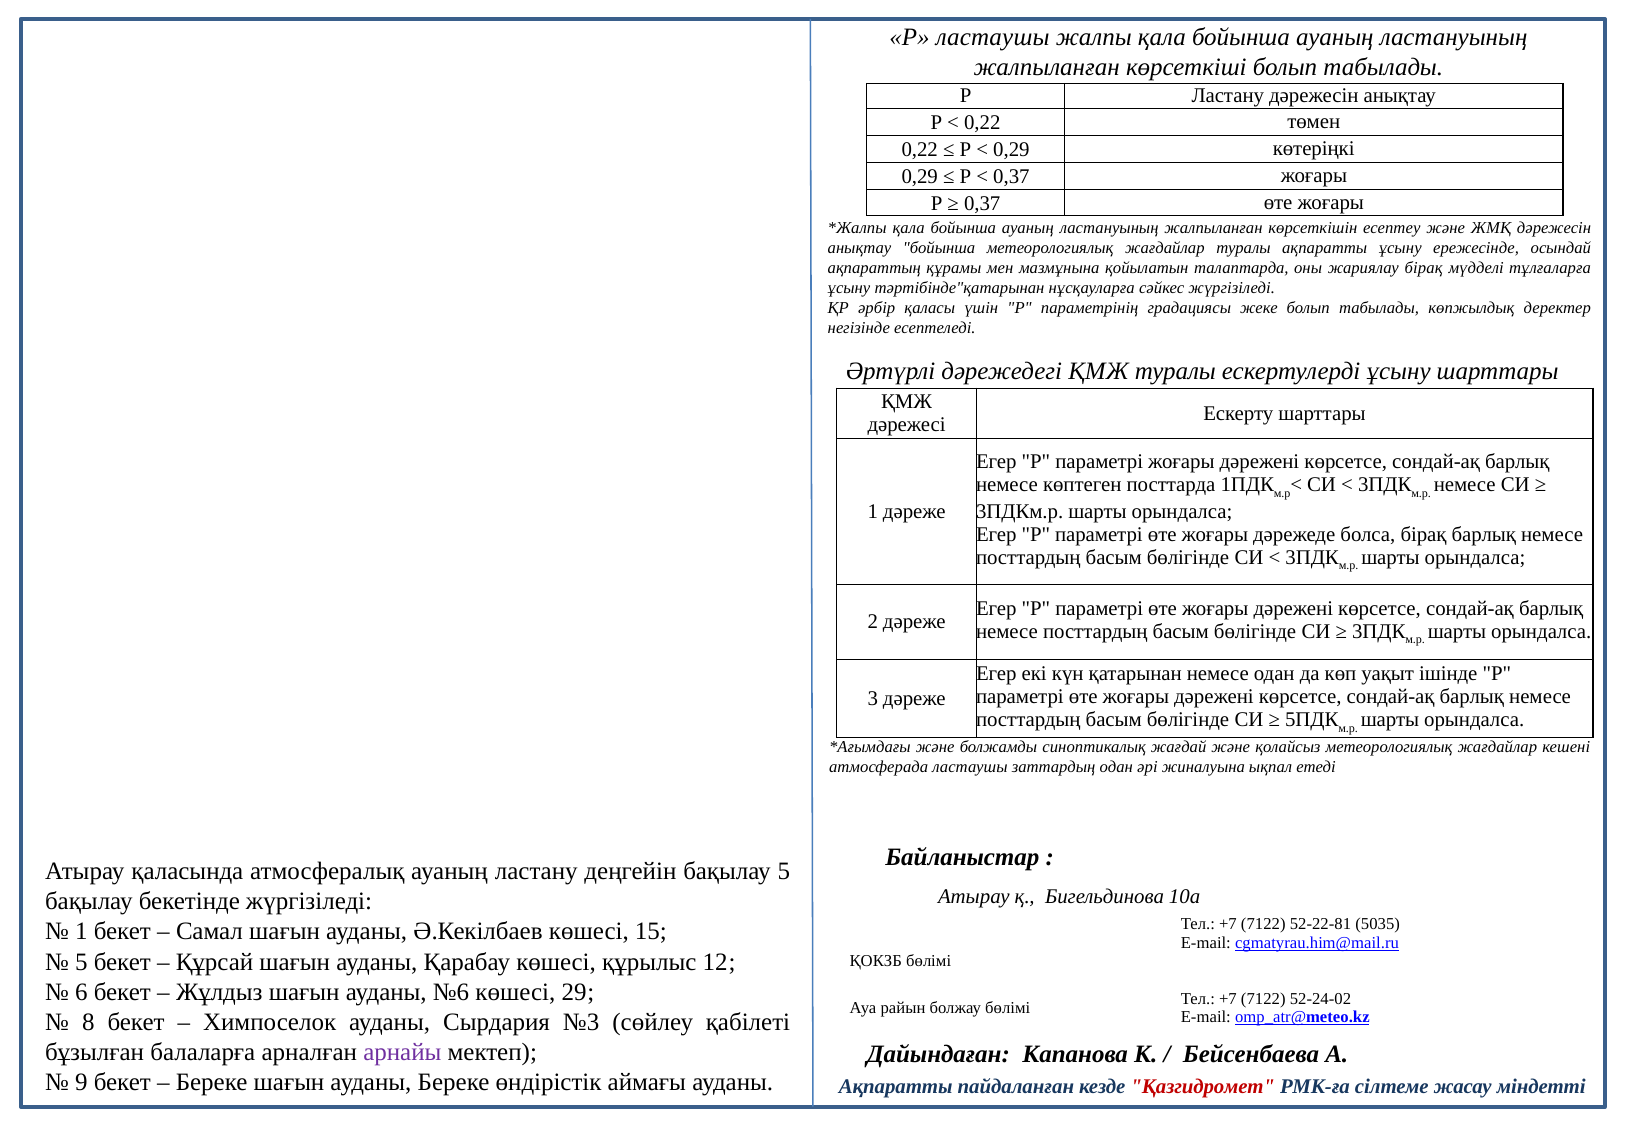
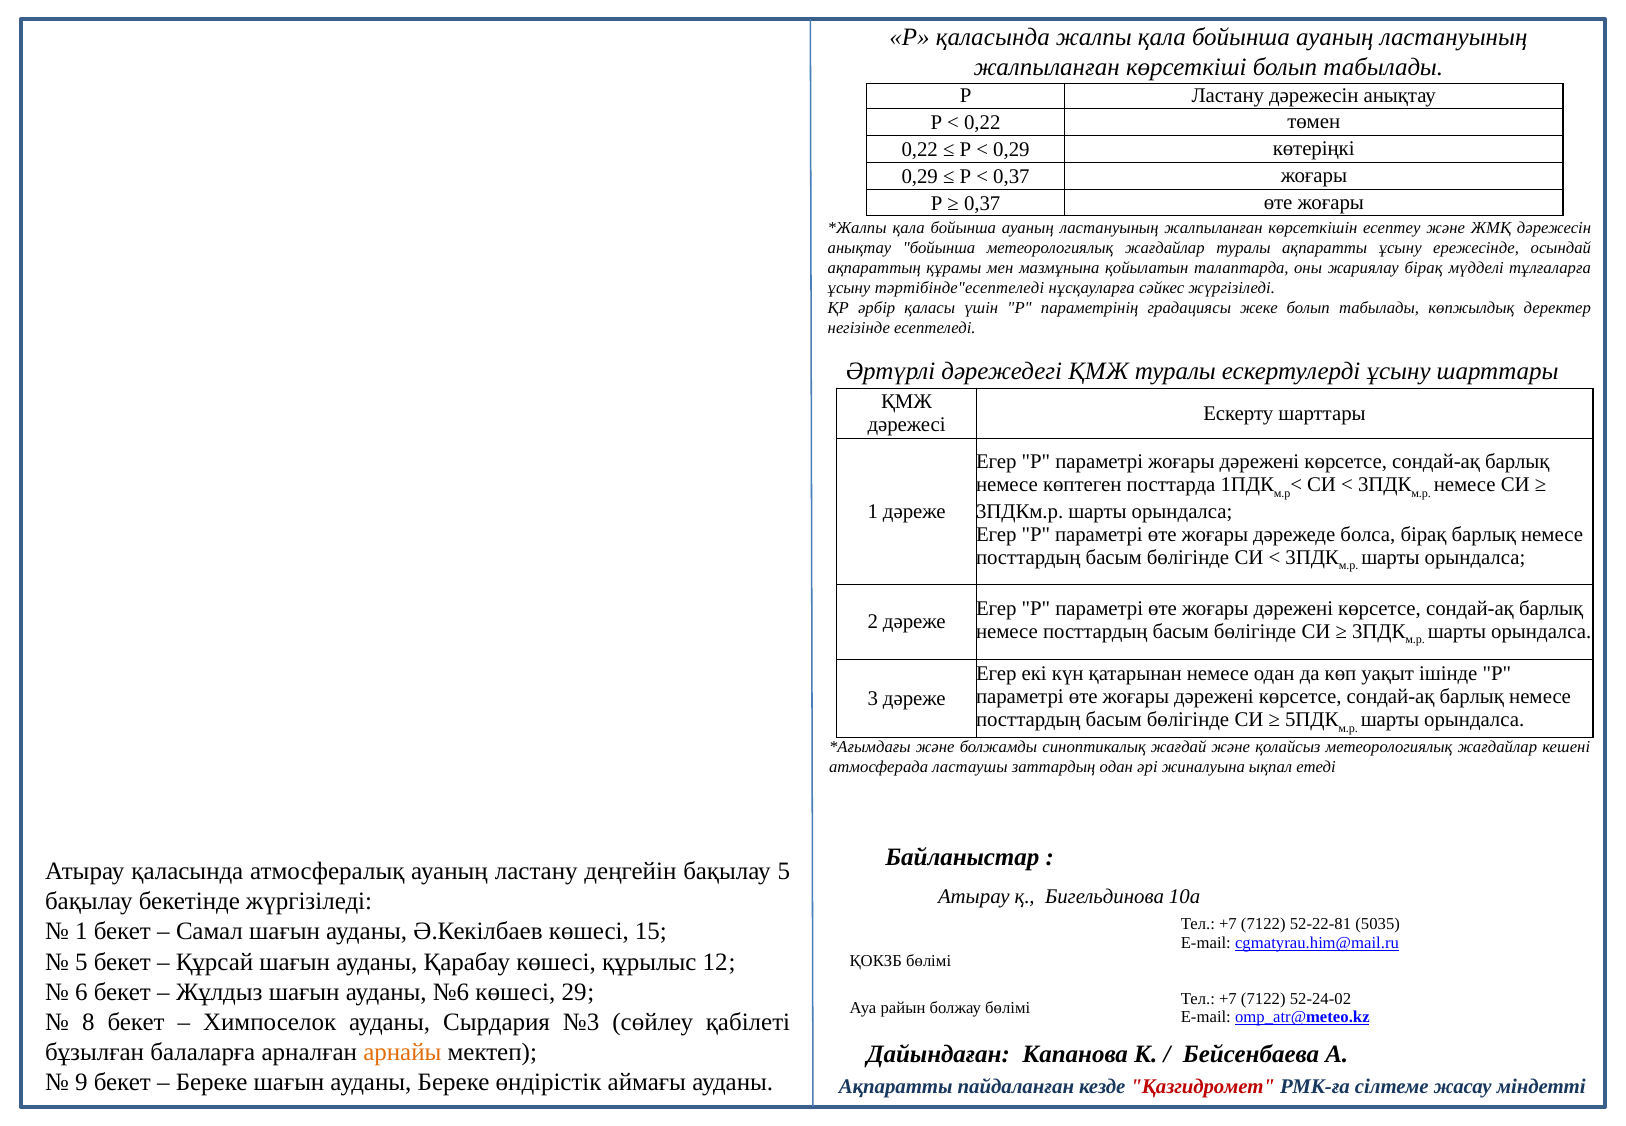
Р ластаушы: ластаушы -> қаласында (993, 37)
тәртібінде"қатарынан: тәртібінде"қатарынан -> тәртібінде"есептеледі (960, 288)
арнайы colour: purple -> orange (402, 1052)
